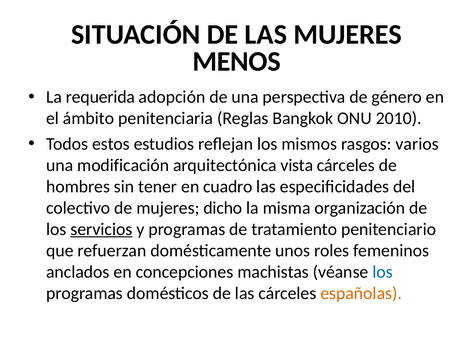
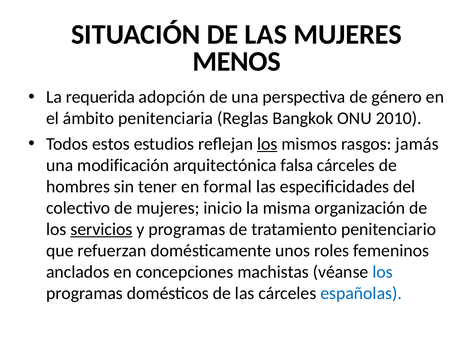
los underline: none -> present (267, 144)
varios: varios -> jamás (417, 144)
vista: vista -> falsa (297, 165)
cuadro: cuadro -> formal (228, 186)
dicho: dicho -> inicio (223, 208)
españolas colour: orange -> blue (361, 293)
